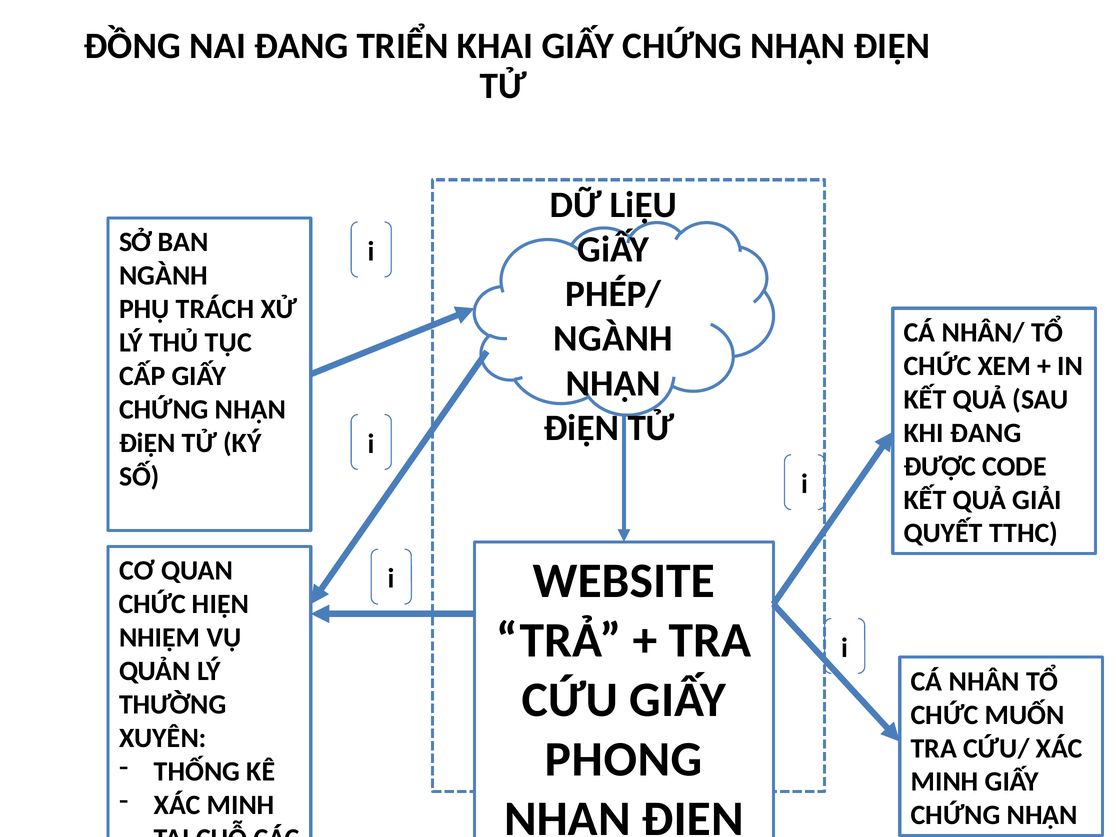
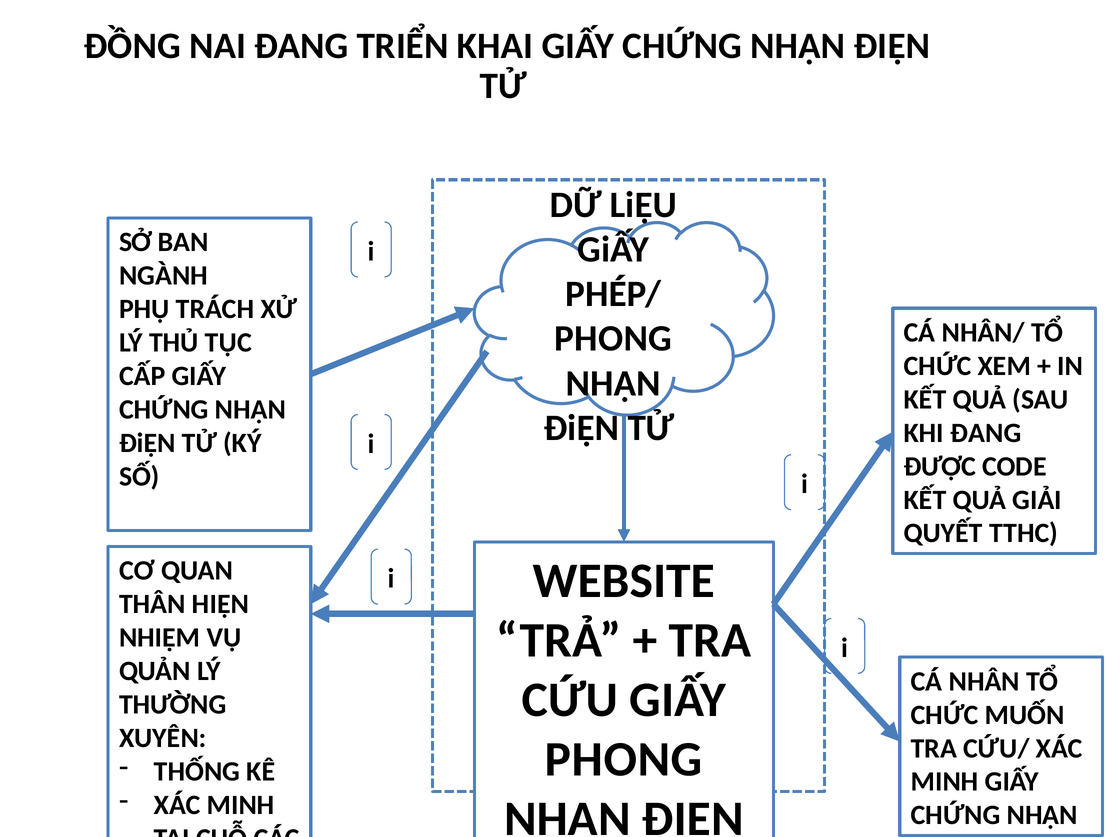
NGÀNH: NGÀNH -> PHONG (613, 339)
CHỨC: CHỨC -> THÂN (152, 604)
